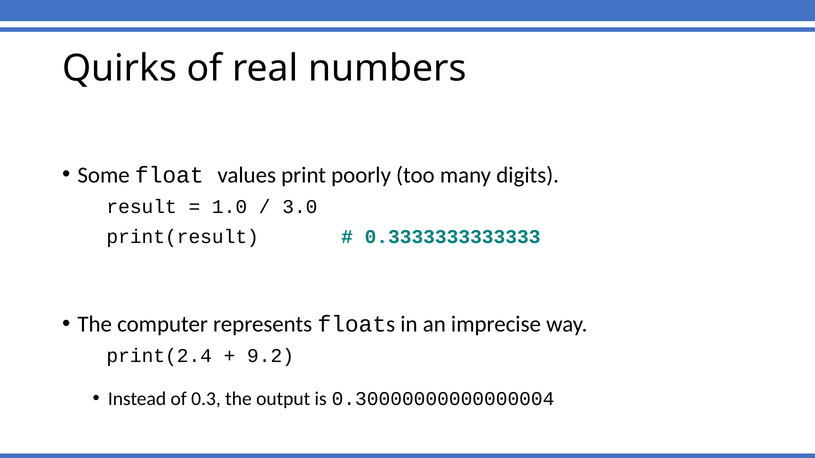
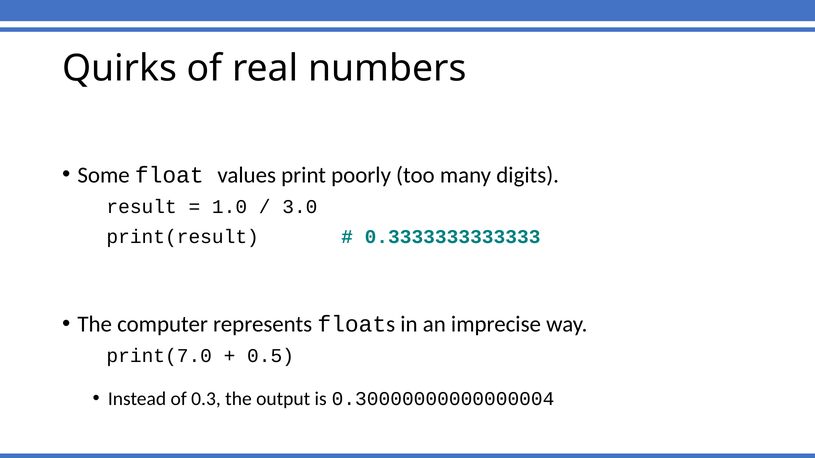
print(2.4: print(2.4 -> print(7.0 (159, 356)
9.2: 9.2 -> 0.5 (271, 356)
